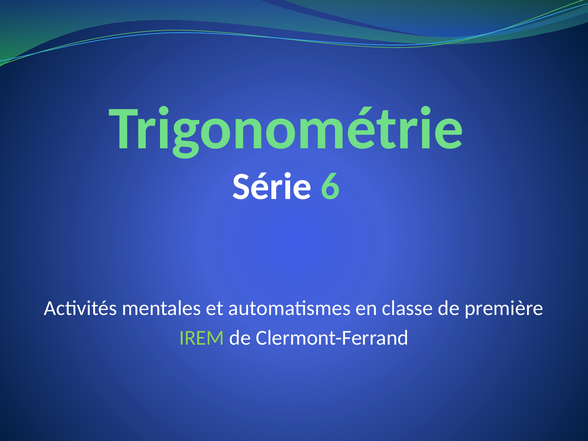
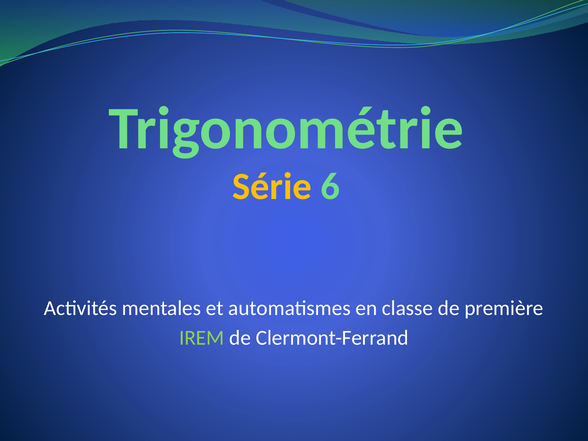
Série colour: white -> yellow (272, 186)
